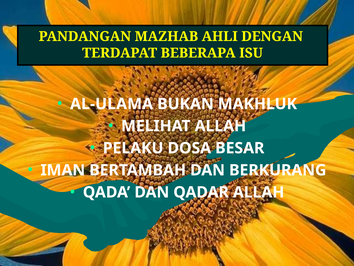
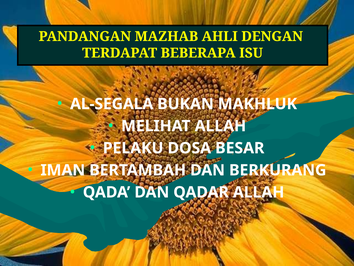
AL-ULAMA: AL-ULAMA -> AL-SEGALA (112, 104)
